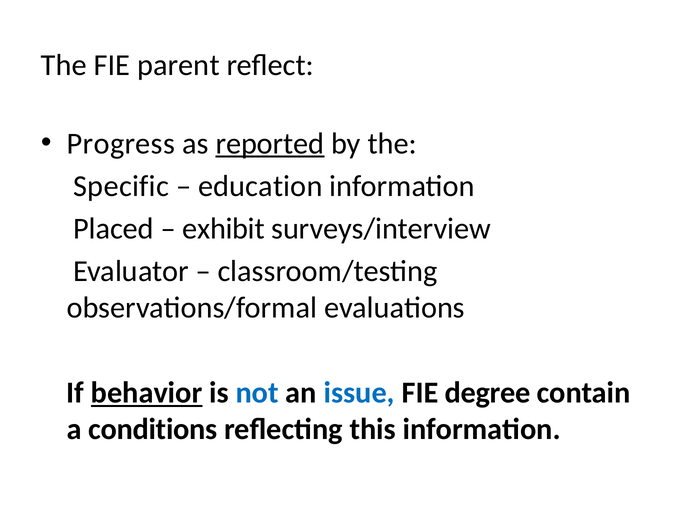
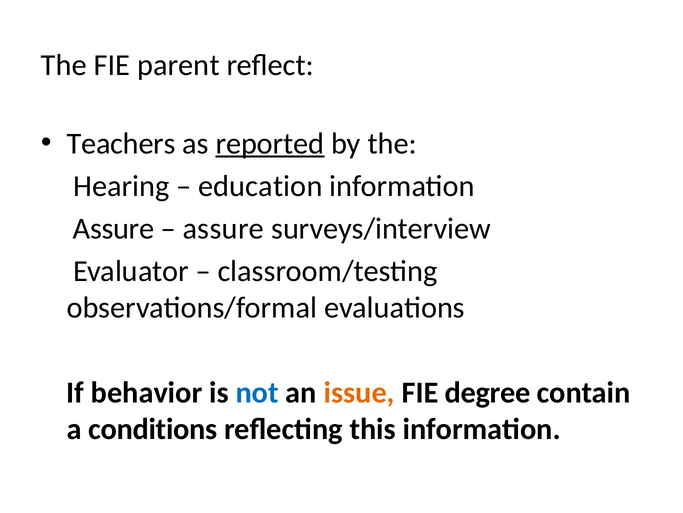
Progress: Progress -> Teachers (121, 143)
Specific: Specific -> Hearing (121, 186)
Placed: Placed -> Assure (114, 228)
exhibit: exhibit -> assure (223, 228)
behavior underline: present -> none (147, 392)
issue colour: blue -> orange (359, 392)
